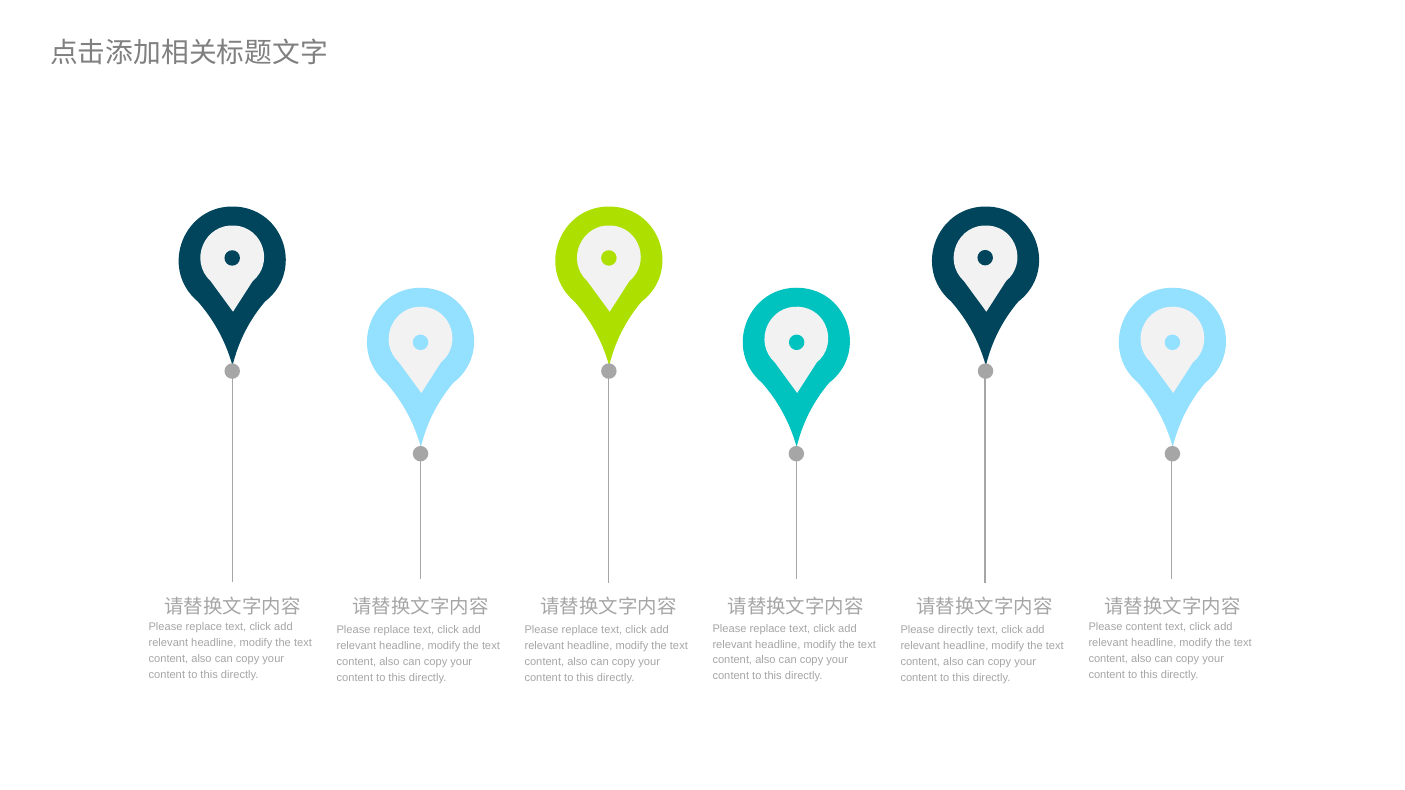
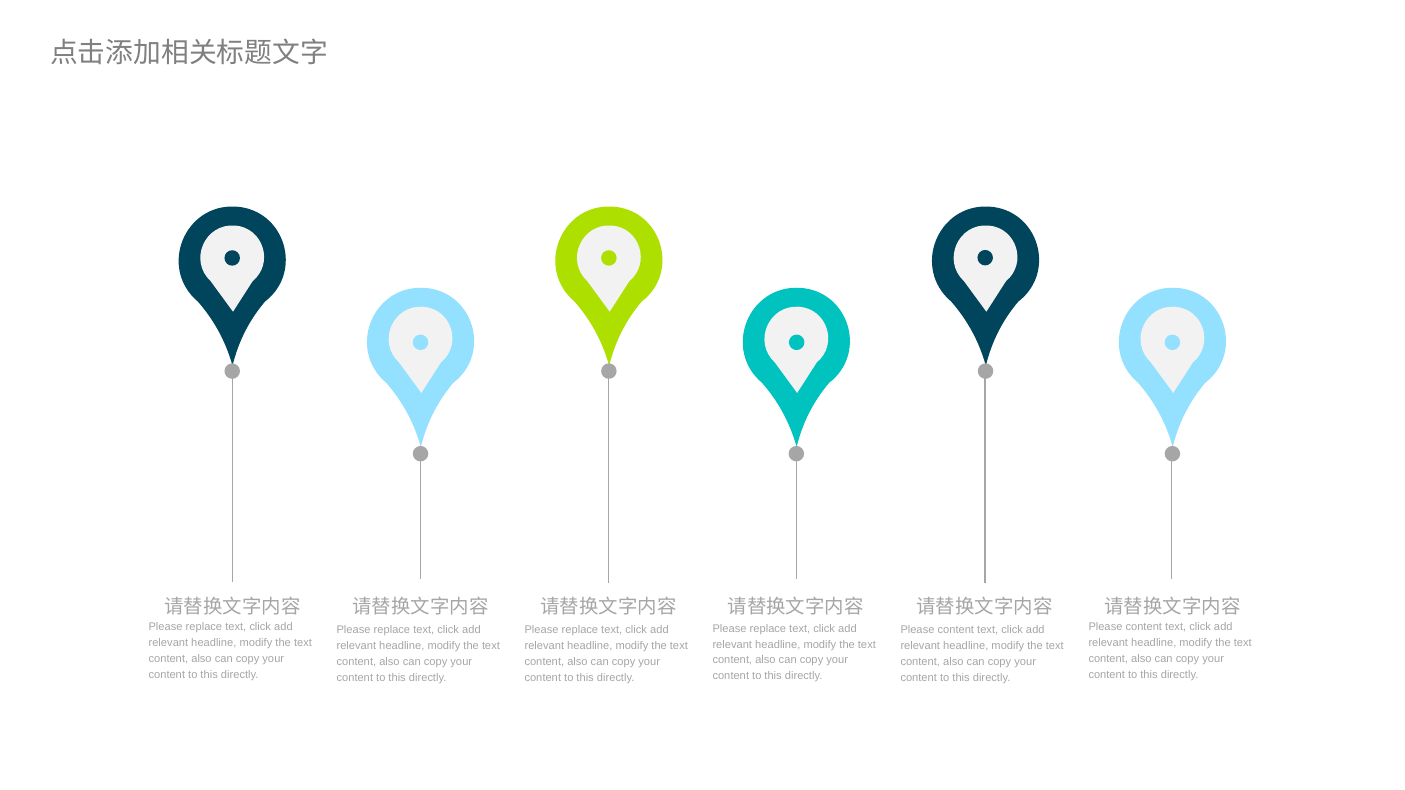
directly: directly -> content (956, 630)
